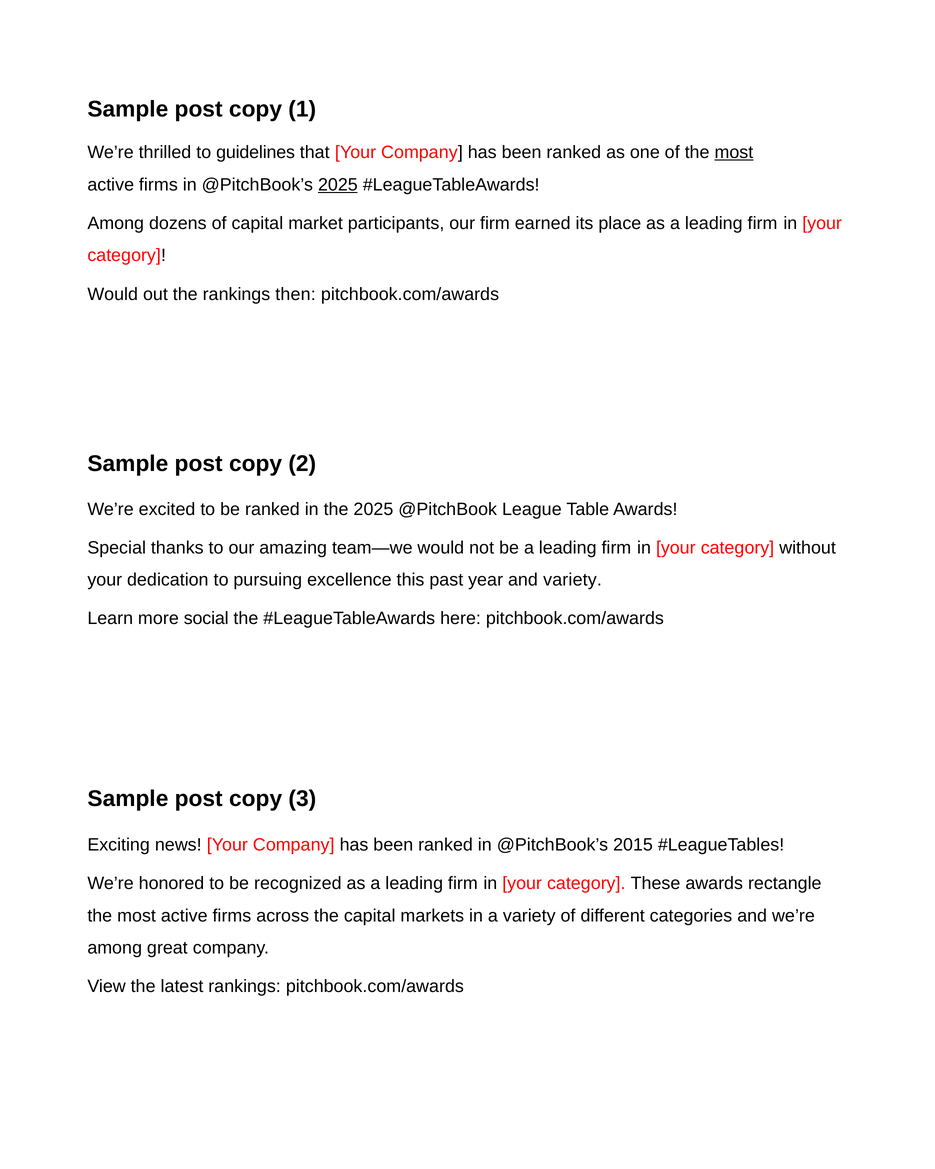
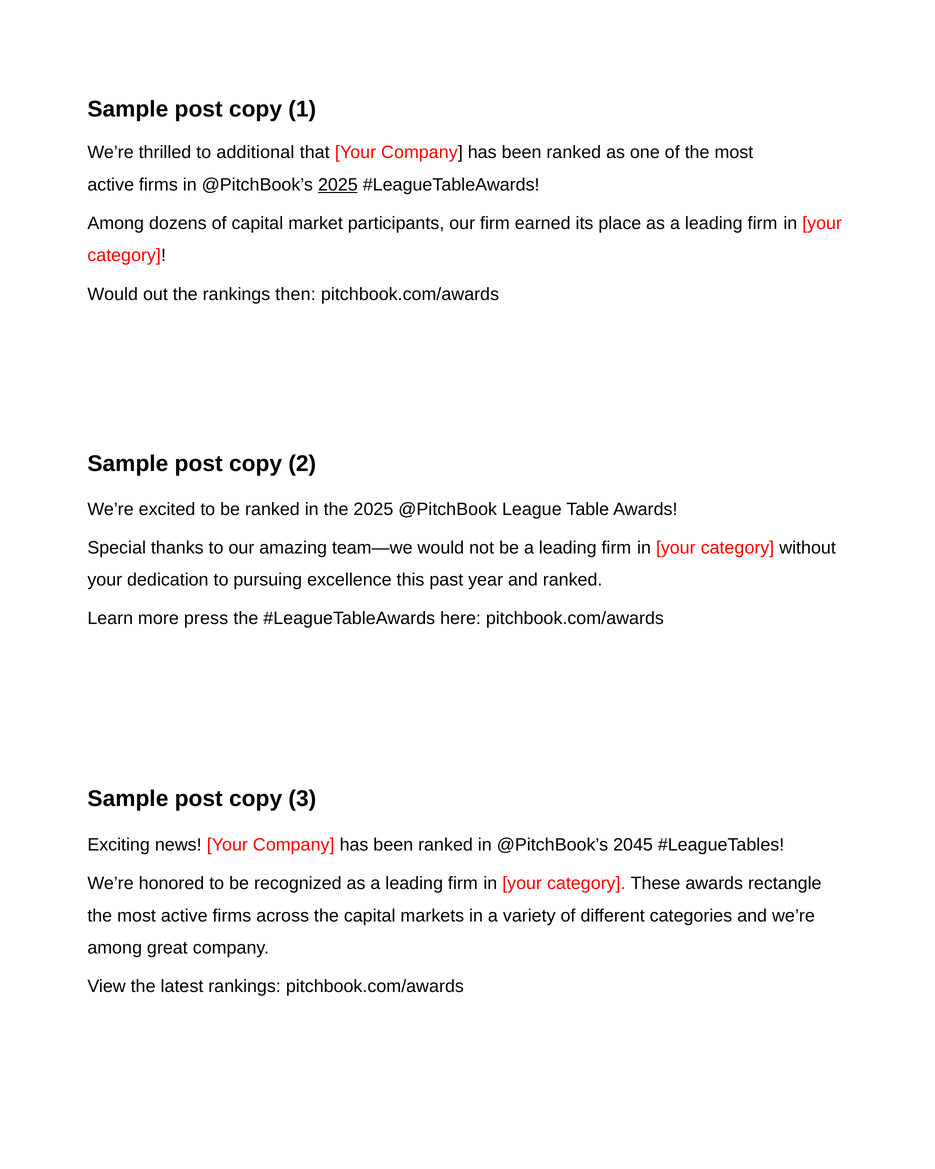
guidelines: guidelines -> additional (255, 152)
most underline: present -> none (734, 152)
and variety: variety -> ranked (573, 580)
social: social -> press (206, 618)
2015: 2015 -> 2045 (633, 845)
